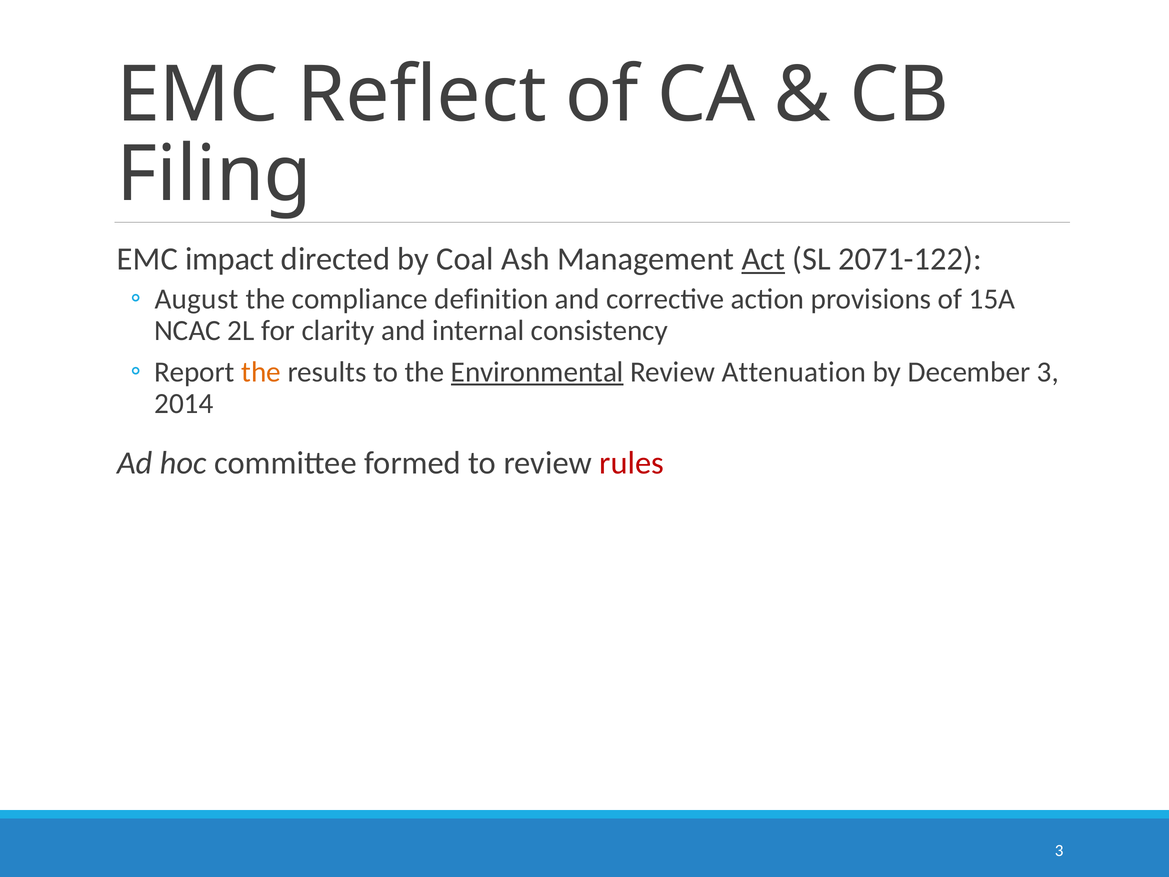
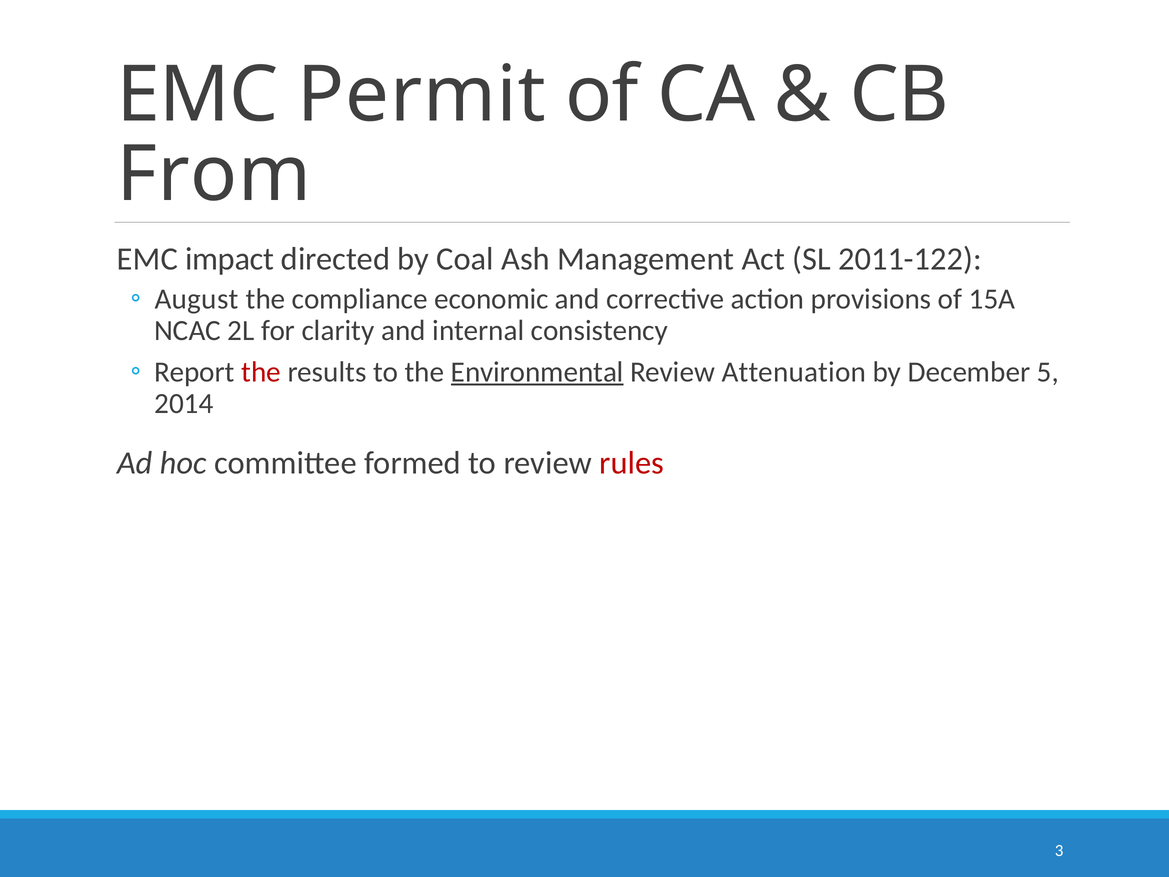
Reflect: Reflect -> Permit (422, 95)
Filing: Filing -> From (214, 175)
Act underline: present -> none (763, 259)
2071-122: 2071-122 -> 2011-122 (910, 259)
definition: definition -> economic (491, 299)
the colour: orange -> red (261, 372)
December 3: 3 -> 5 (1048, 372)
